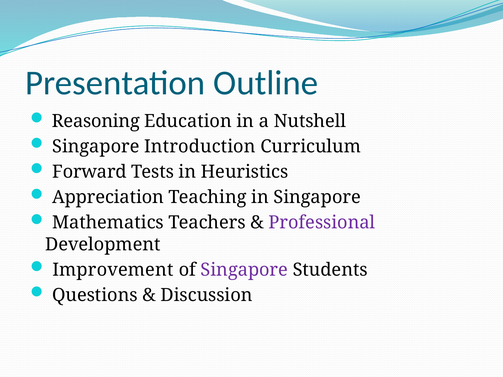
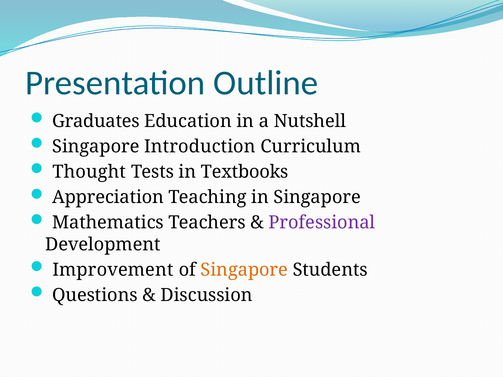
Reasoning: Reasoning -> Graduates (96, 121)
Forward: Forward -> Thought (89, 172)
Heuristics: Heuristics -> Textbooks (245, 172)
Singapore colour: purple -> orange (244, 270)
